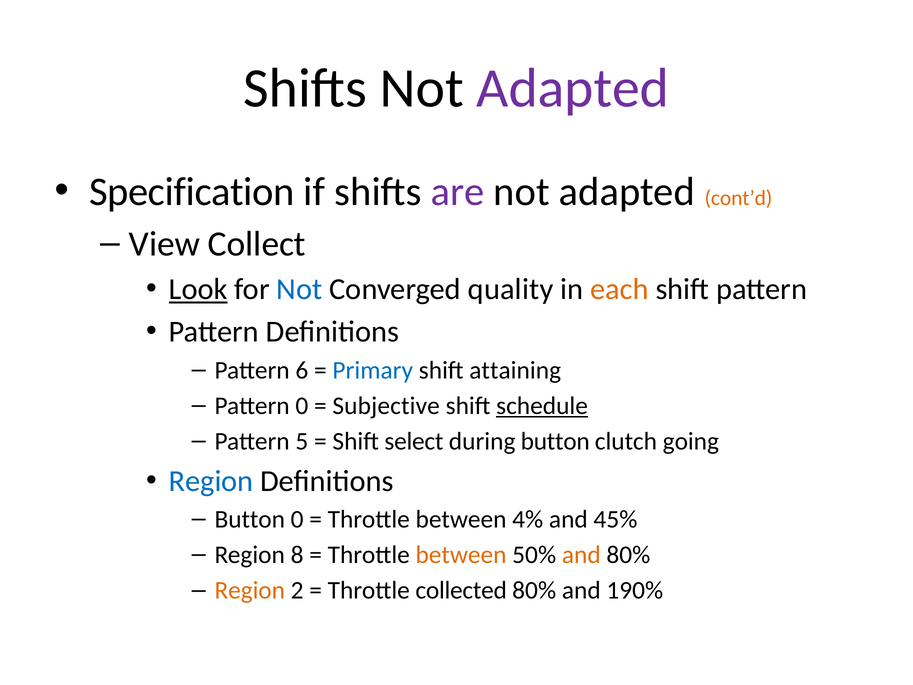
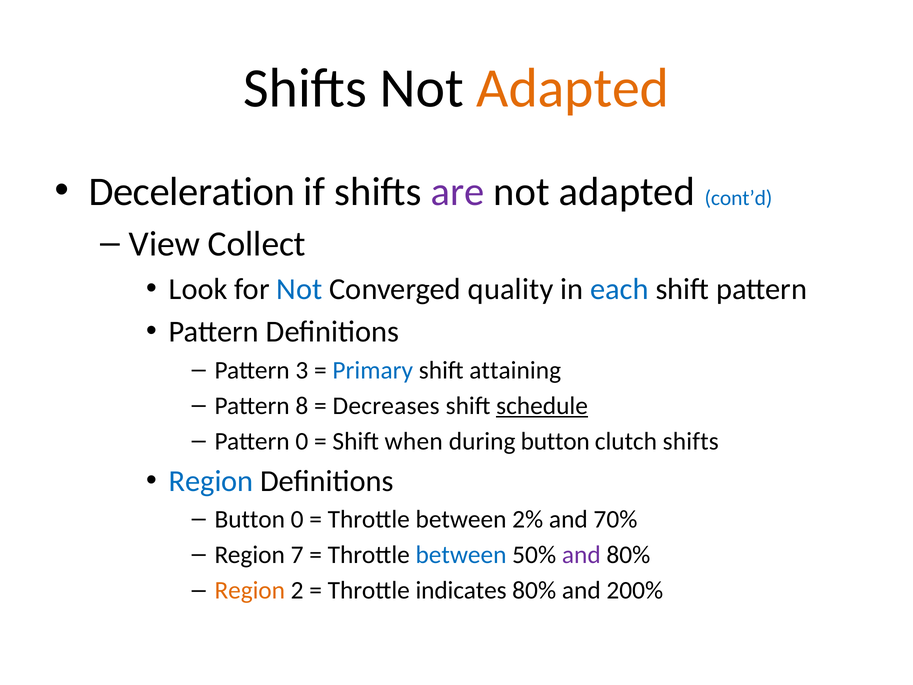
Adapted colour: purple -> orange (573, 88)
Specification: Specification -> Deceleration (192, 192)
cont’d colour: orange -> blue (738, 198)
Look underline: present -> none (198, 289)
each colour: orange -> blue (619, 289)
6: 6 -> 3 (302, 370)
Pattern 0: 0 -> 8 (302, 406)
Subjective: Subjective -> Decreases (386, 406)
Pattern 5: 5 -> 0 (302, 441)
select: select -> when (414, 441)
clutch going: going -> shifts (691, 441)
4%: 4% -> 2% (528, 519)
45%: 45% -> 70% (615, 519)
8: 8 -> 7 (297, 555)
between colour: orange -> blue (461, 555)
and colour: orange -> purple (581, 555)
collected: collected -> indicates (461, 590)
190%: 190% -> 200% (635, 590)
